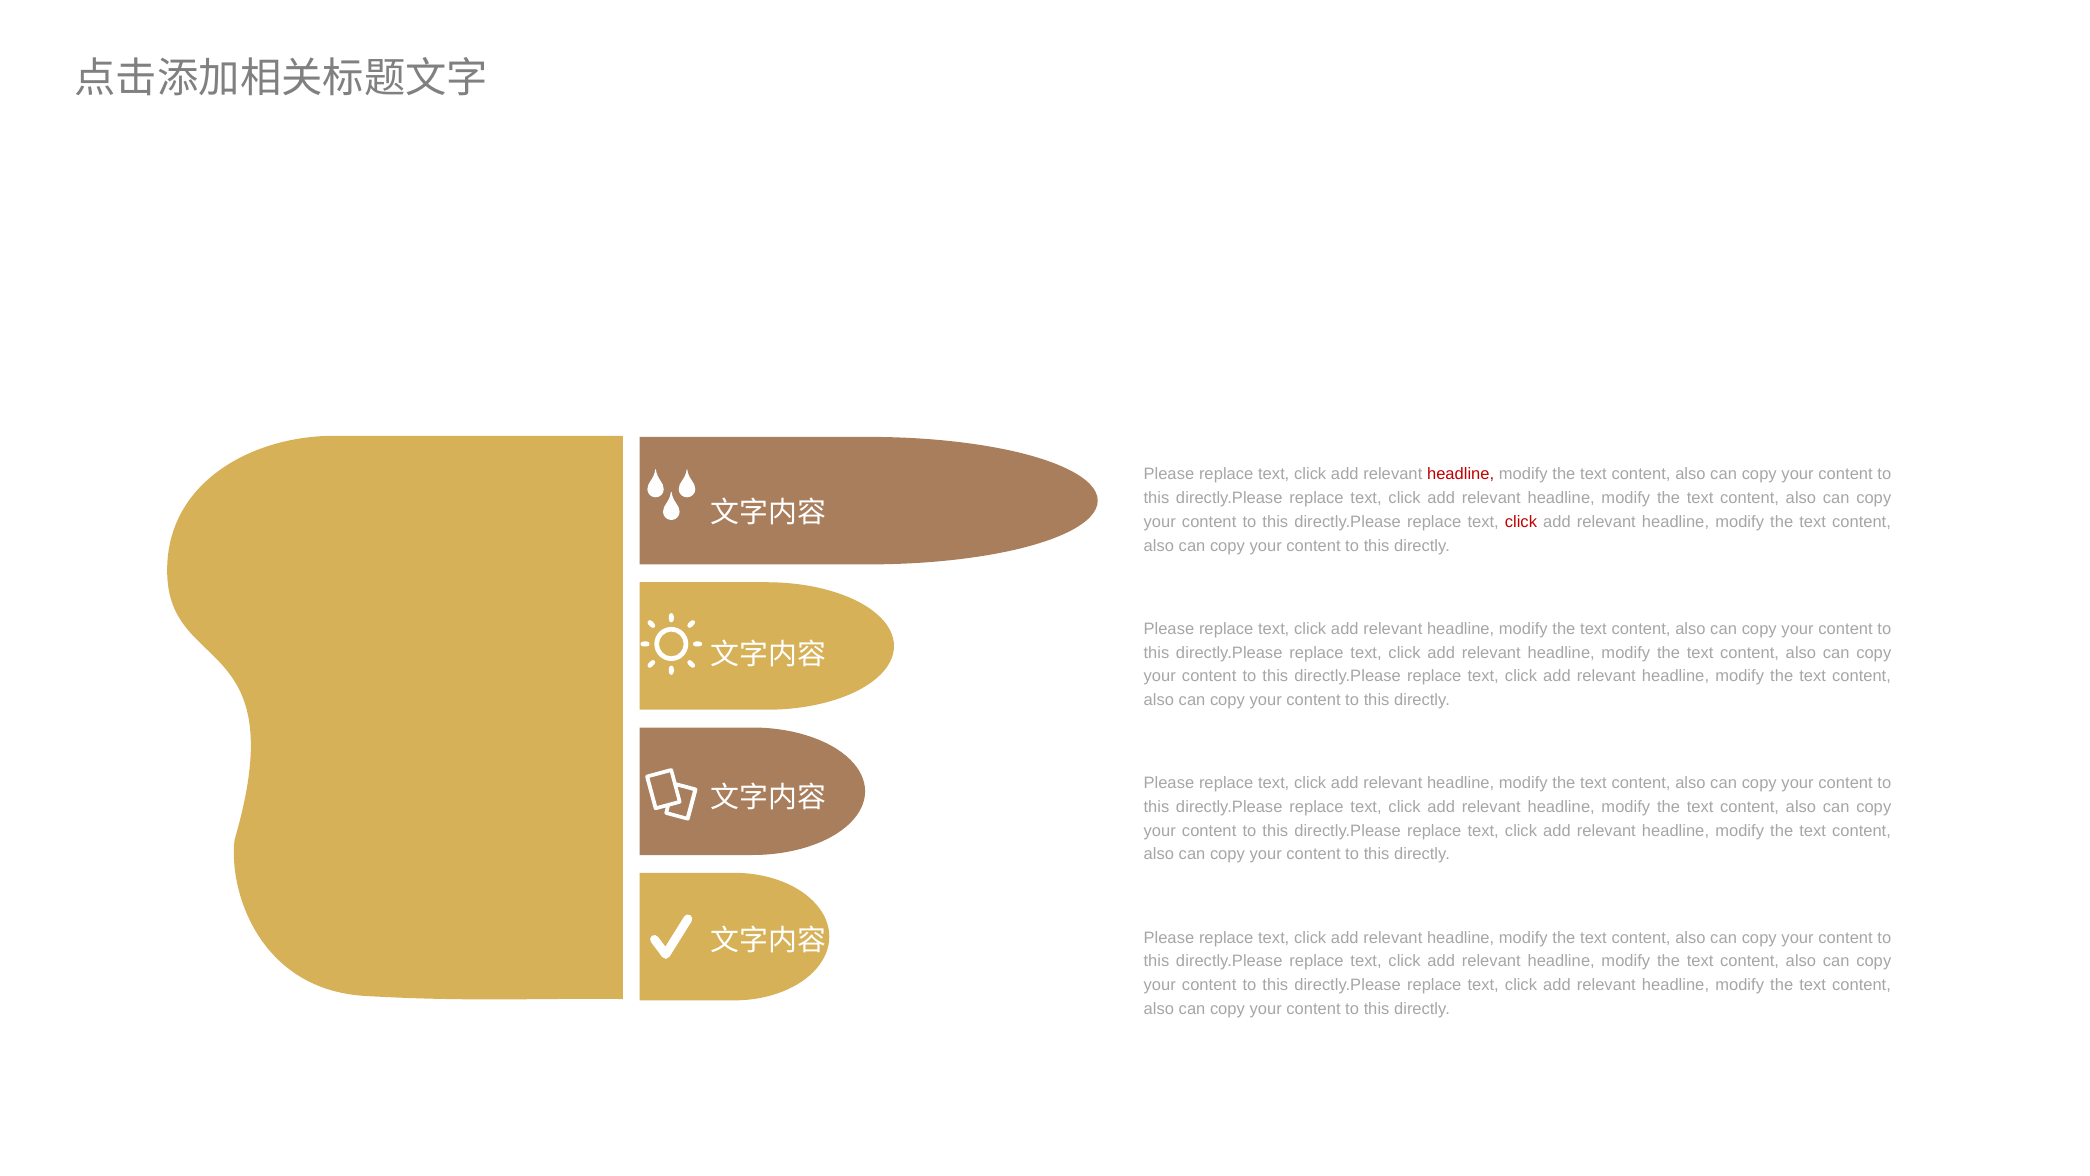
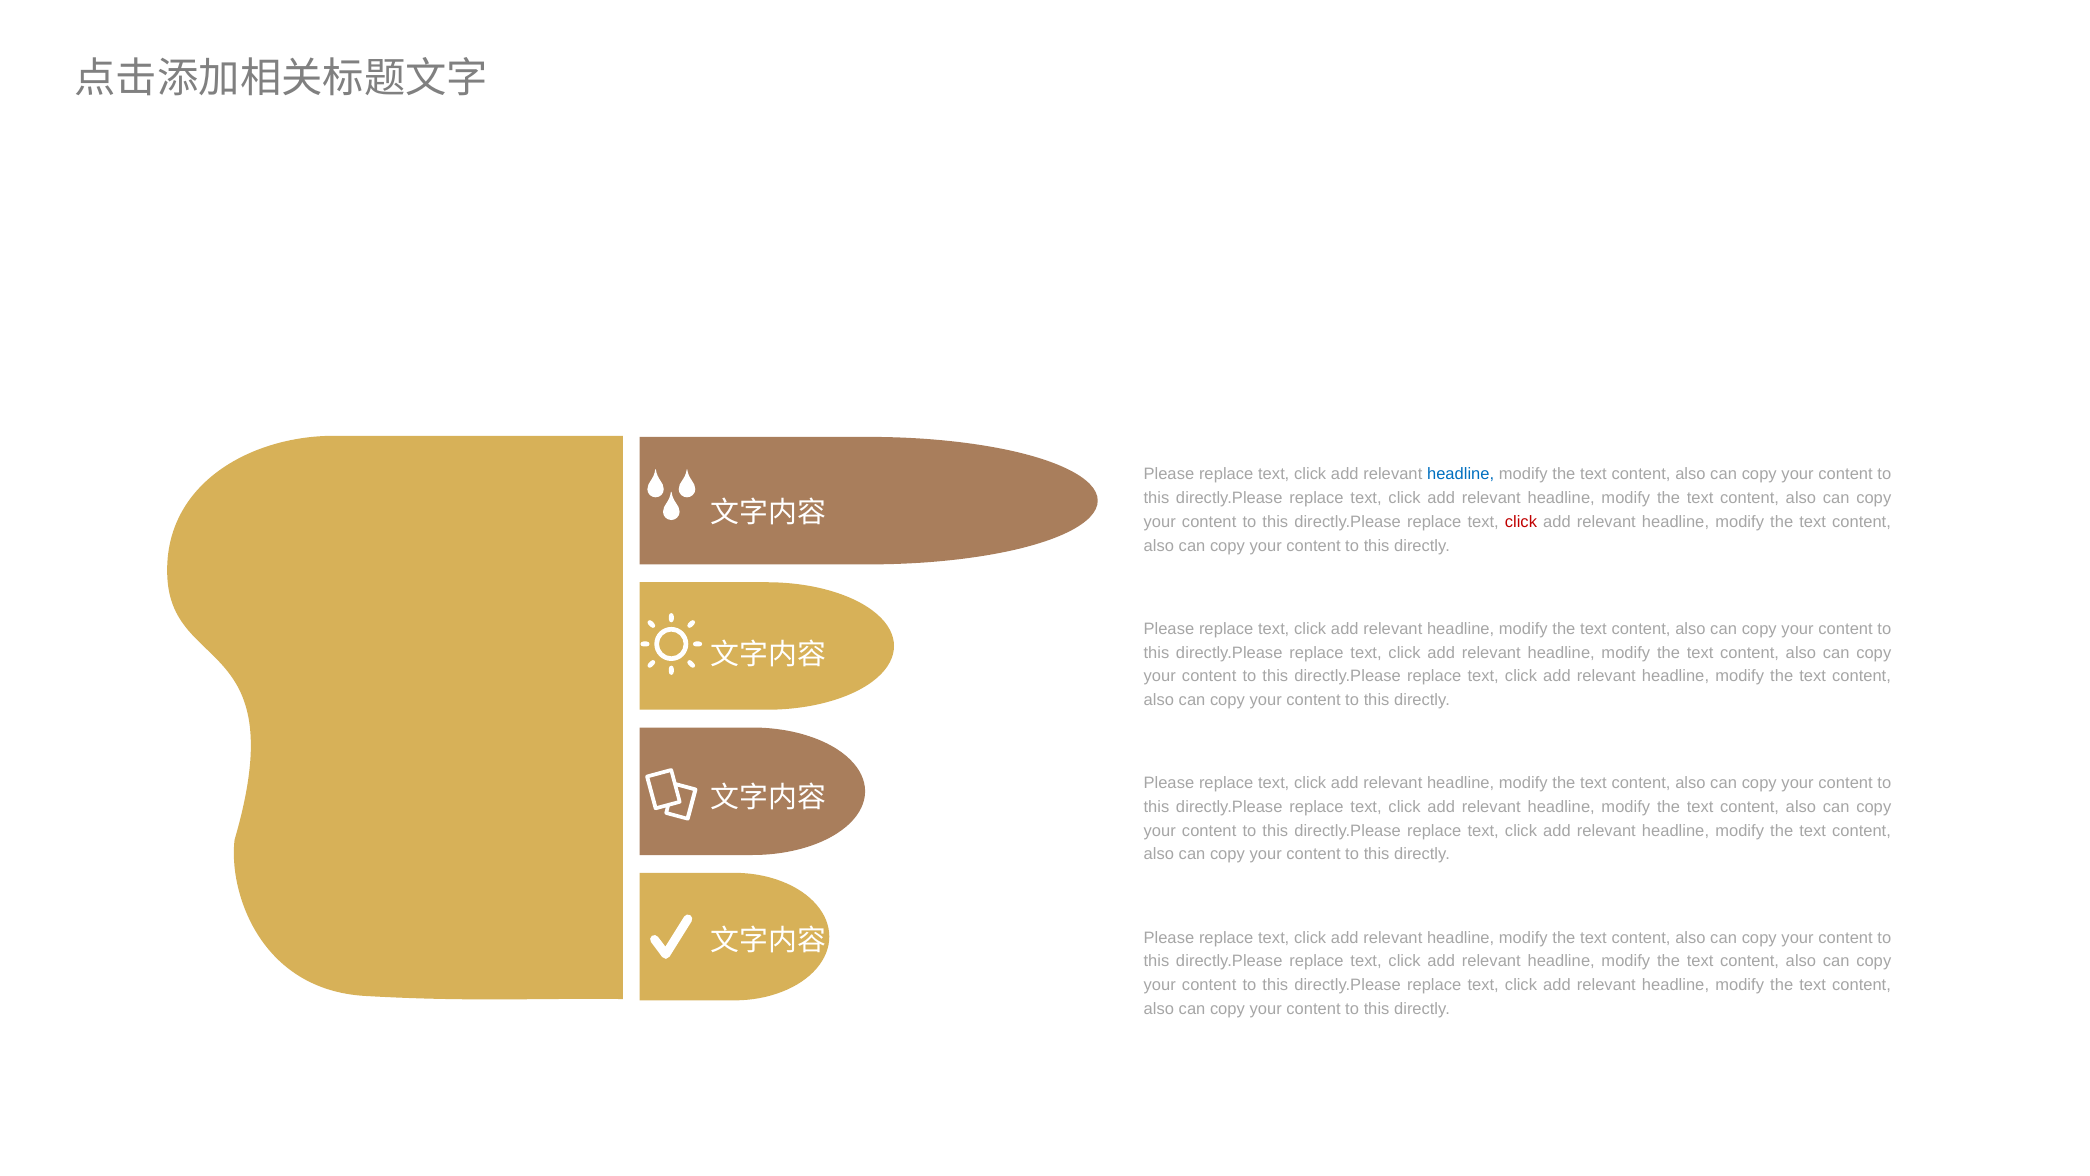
headline colour: red -> blue (1461, 474)
